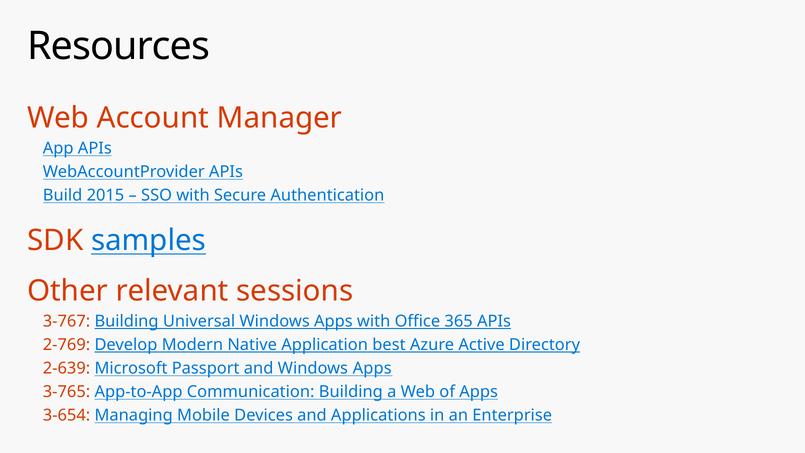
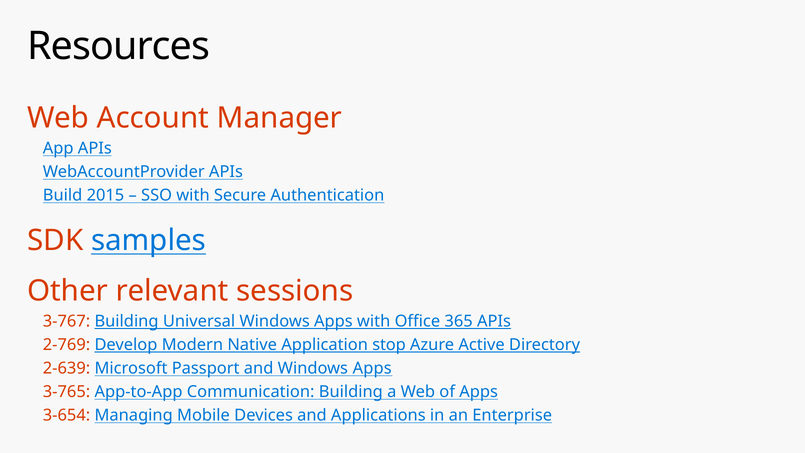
best: best -> stop (389, 344)
